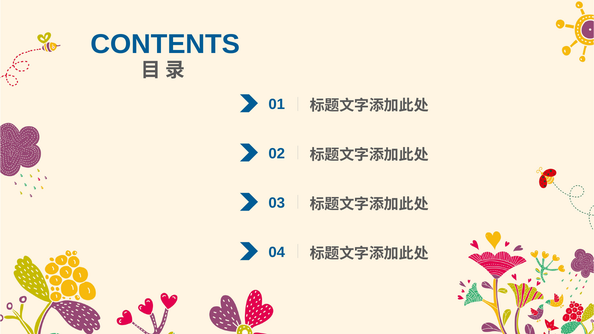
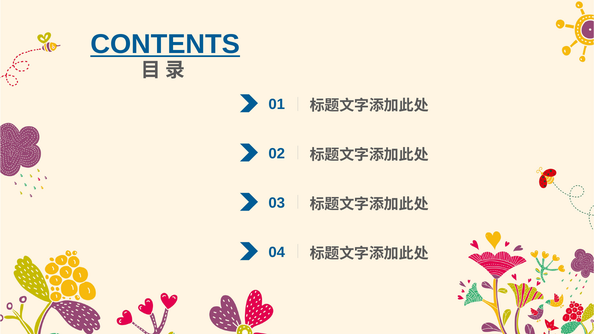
CONTENTS underline: none -> present (165, 44)
